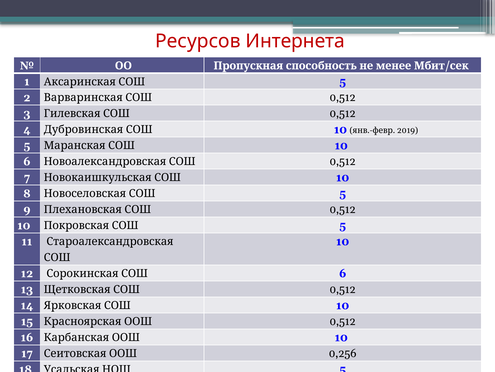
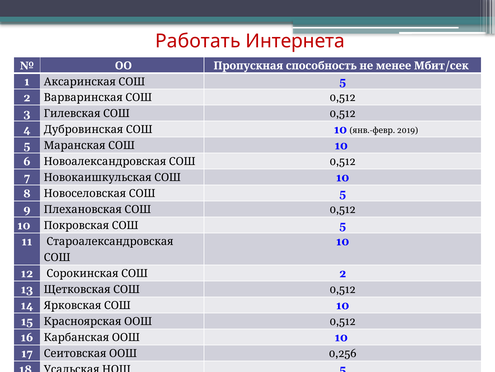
Ресурсов: Ресурсов -> Работать (198, 41)
6: 6 -> 2 (343, 273)
